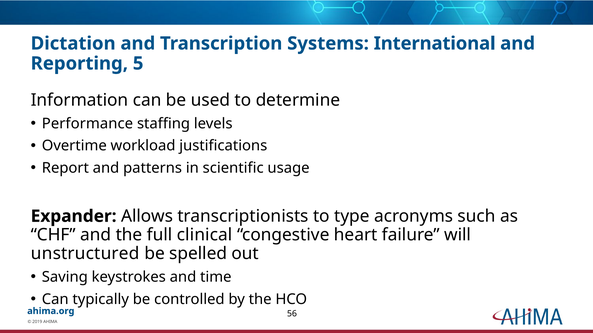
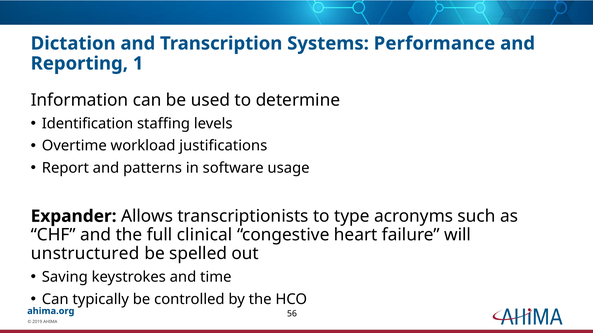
International: International -> Performance (434, 44)
5: 5 -> 1 (138, 64)
Performance: Performance -> Identification (88, 124)
scientific: scientific -> software (233, 168)
